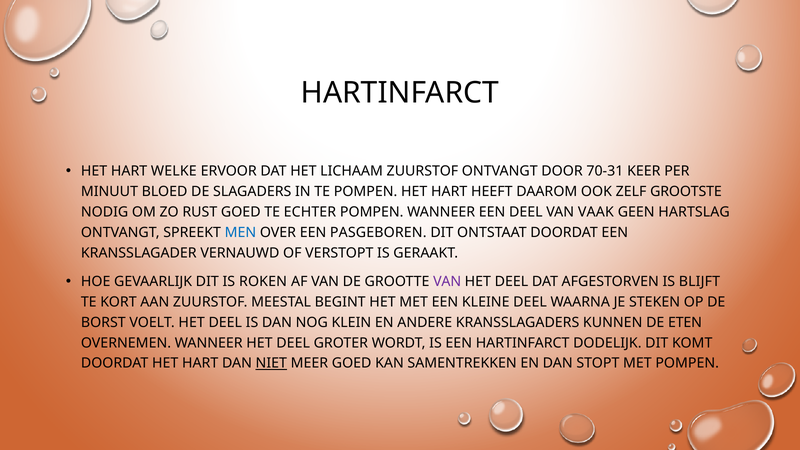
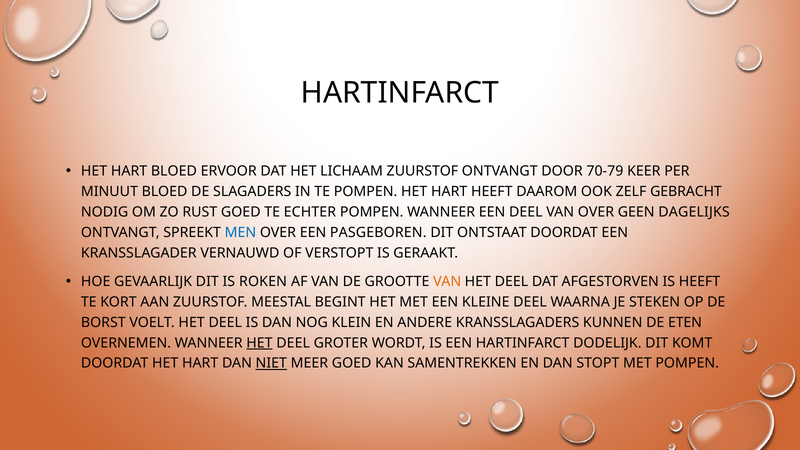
HART WELKE: WELKE -> BLOED (174, 171)
70-31: 70-31 -> 70-79 (605, 171)
GROOTSTE: GROOTSTE -> GEBRACHT (686, 192)
VAN VAAK: VAAK -> OVER (596, 212)
HARTSLAG: HARTSLAG -> DAGELIJKS (694, 212)
VAN colour: purple -> orange (447, 282)
IS BLIJFT: BLIJFT -> HEEFT (699, 282)
HET underline: none -> present (259, 343)
